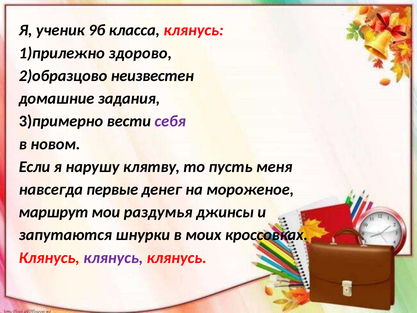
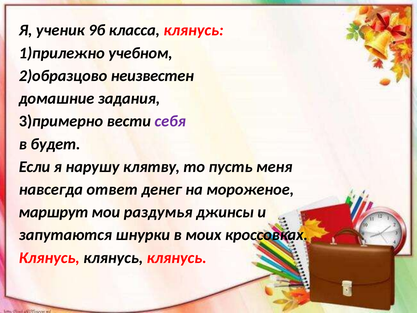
здорово: здорово -> учебном (140, 53)
новом: новом -> будет (55, 144)
первые: первые -> ответ (112, 189)
клянусь colour: purple -> black (113, 257)
